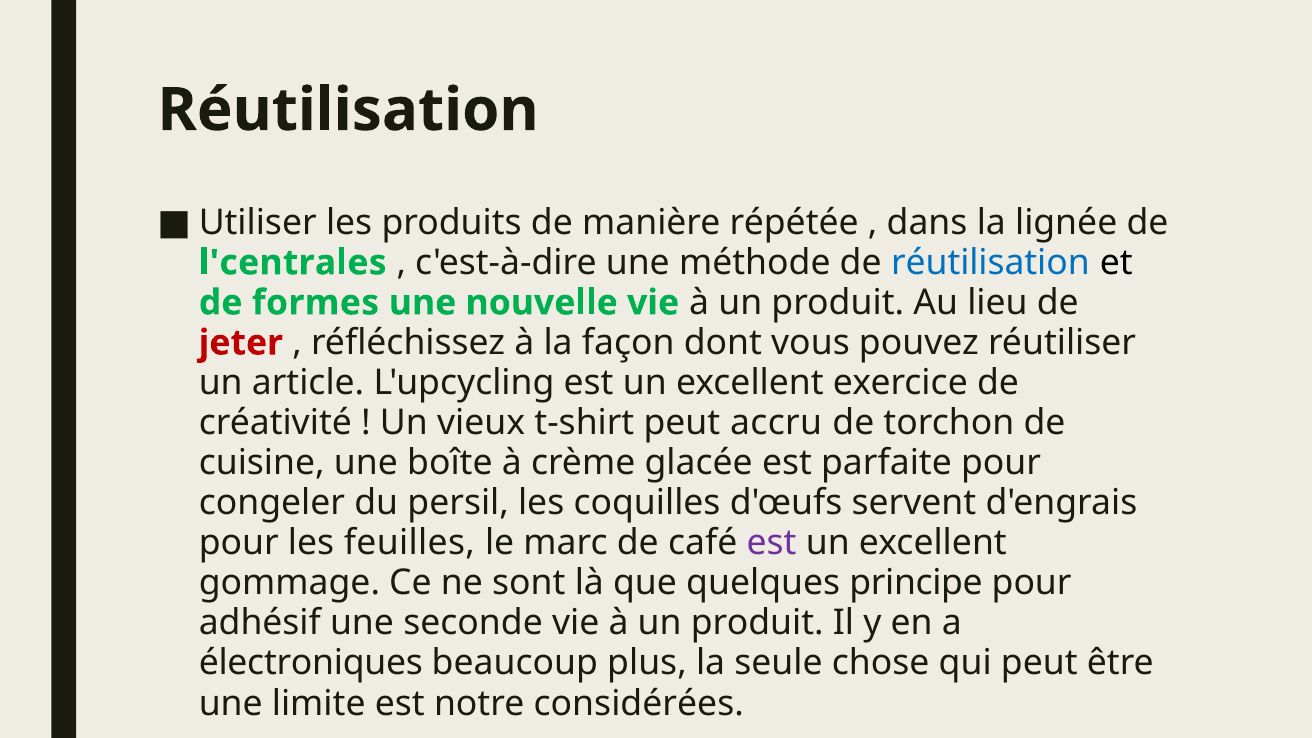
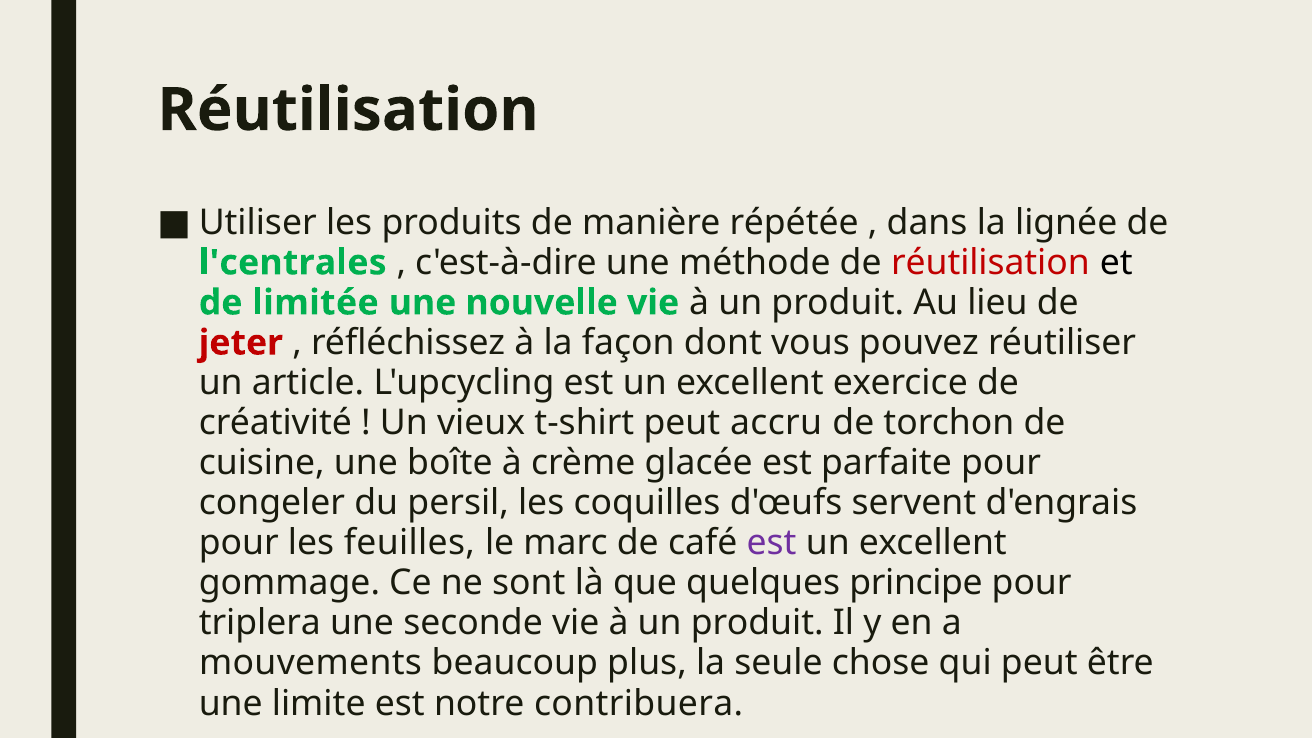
réutilisation colour: blue -> red (990, 263)
formes: formes -> limitée (315, 303)
adhésif: adhésif -> triplera (260, 623)
électroniques: électroniques -> mouvements (311, 663)
considérées: considérées -> contribuera (639, 703)
